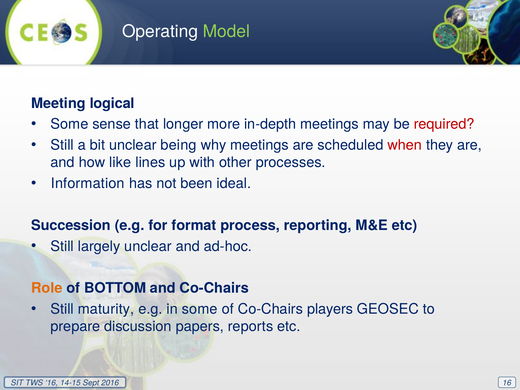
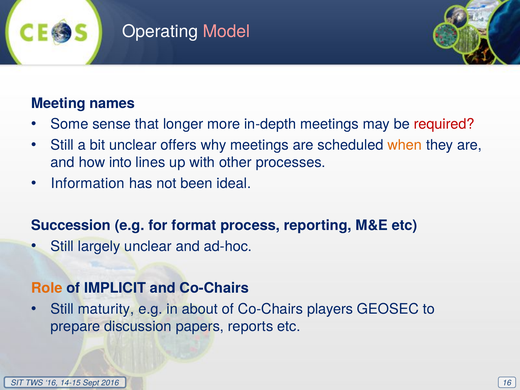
Model colour: light green -> pink (226, 32)
logical: logical -> names (112, 103)
being: being -> offers (179, 145)
when colour: red -> orange (405, 145)
like: like -> into (120, 162)
BOTTOM: BOTTOM -> IMPLICIT (115, 288)
in some: some -> about (200, 309)
